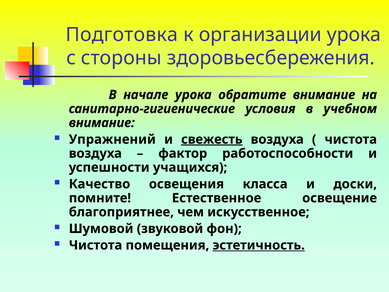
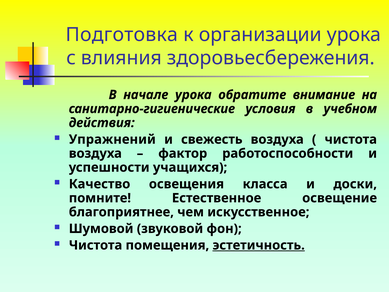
стороны: стороны -> влияния (121, 58)
внимание: внимание -> действия (102, 123)
свежесть underline: present -> none (212, 139)
